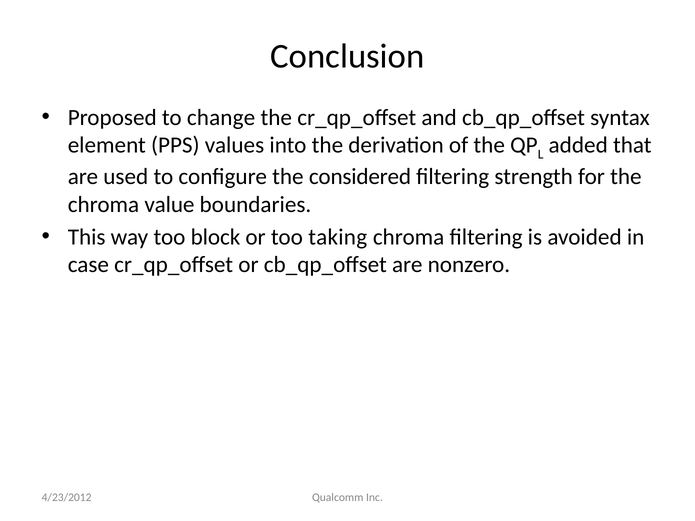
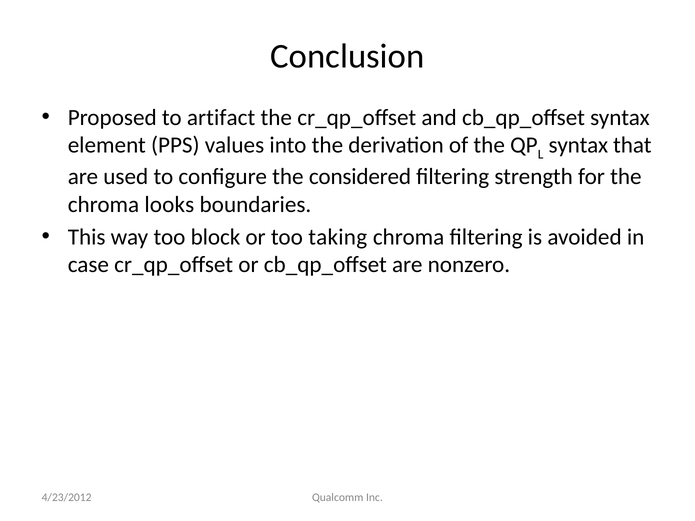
change: change -> artifact (221, 117)
added: added -> syntax (578, 145)
value: value -> looks (169, 205)
